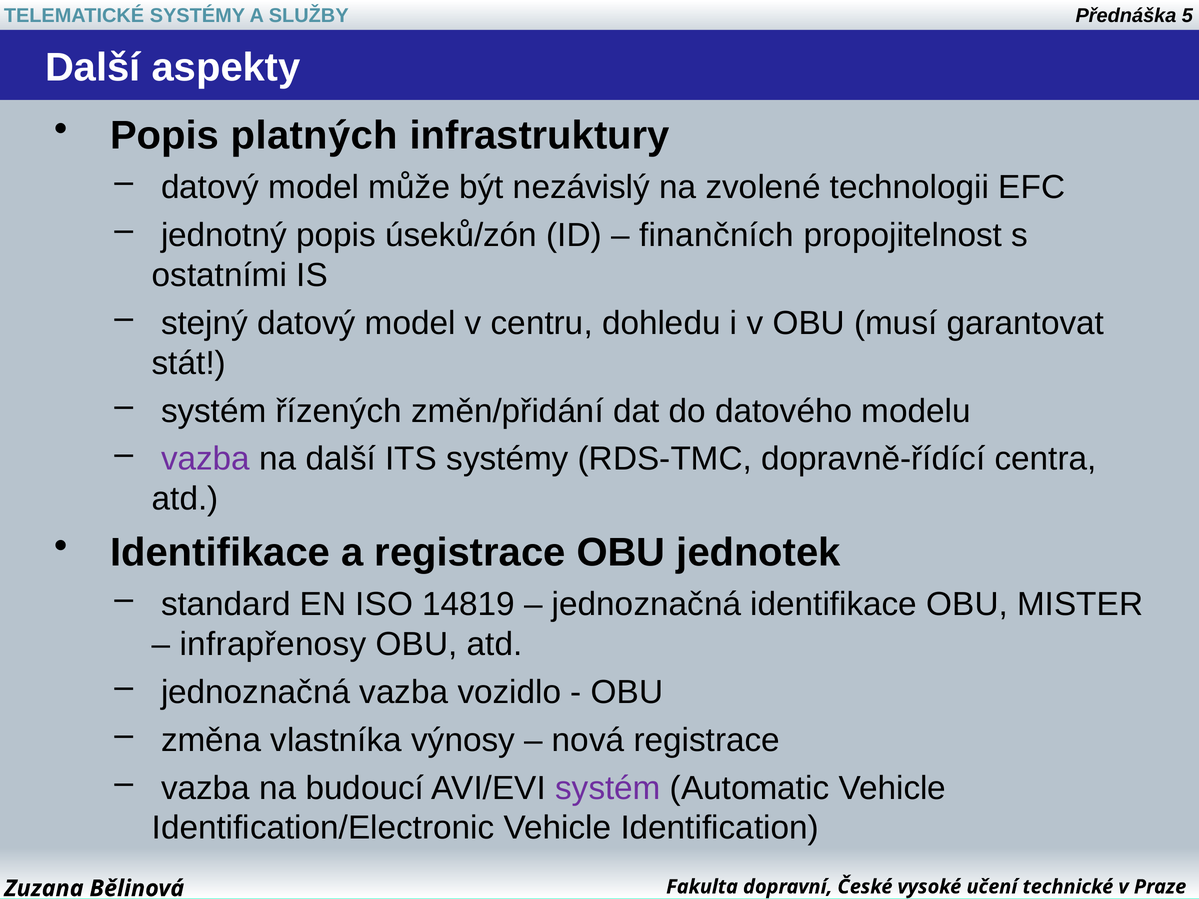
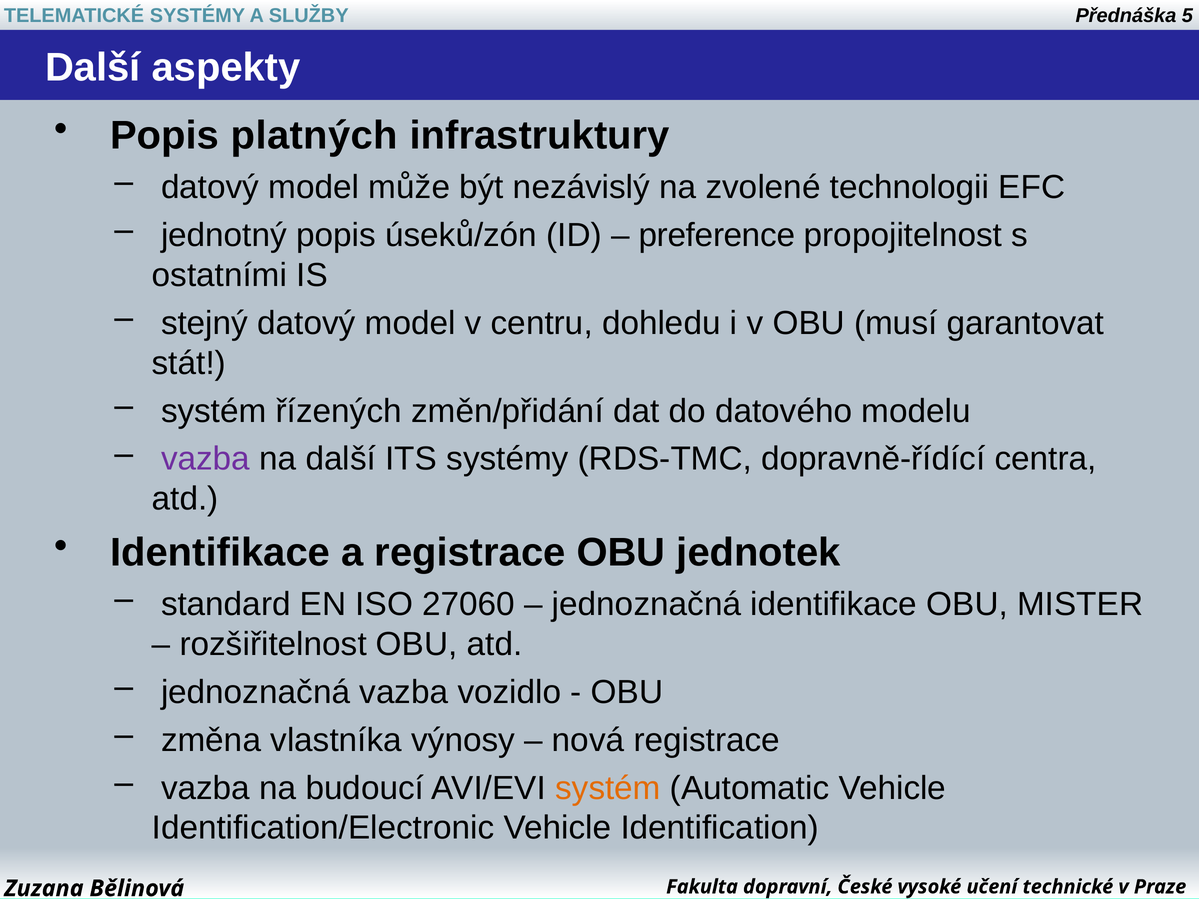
finančních: finančních -> preference (717, 235)
14819: 14819 -> 27060 (469, 604)
infrapřenosy: infrapřenosy -> rozšiřitelnost (273, 644)
systém colour: purple -> orange (608, 788)
